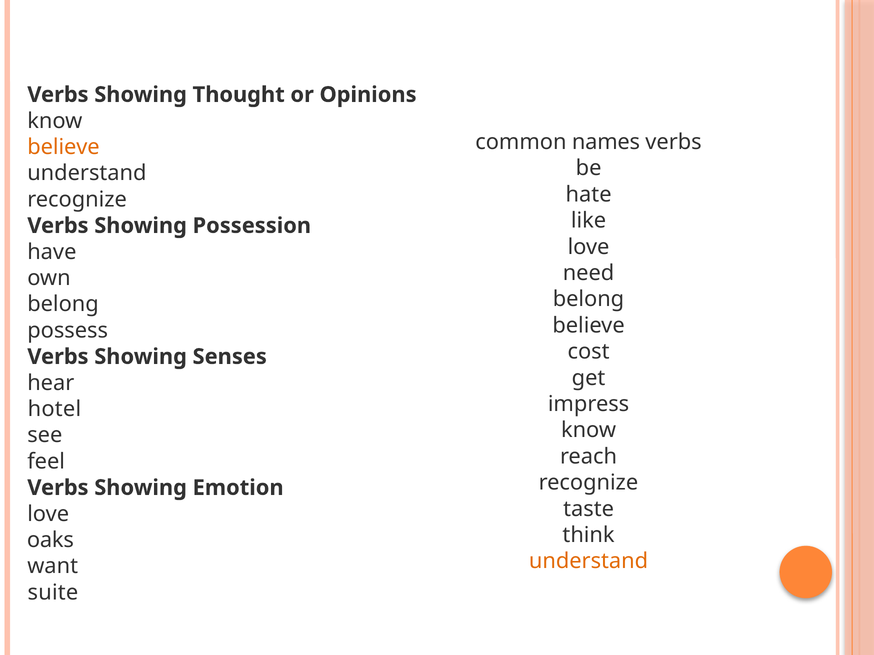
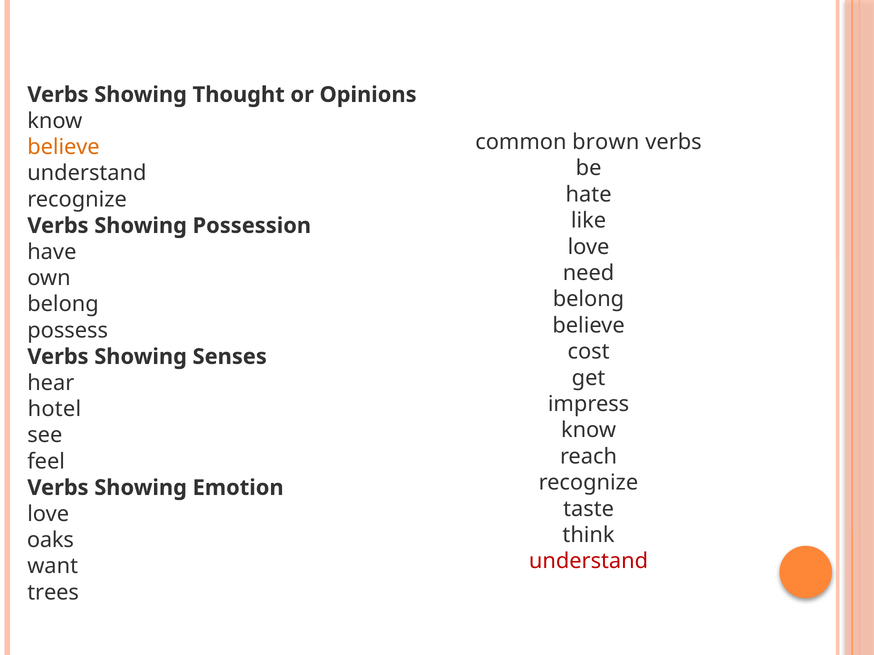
names: names -> brown (606, 142)
understand colour: orange -> red (589, 562)
suite: suite -> trees (53, 593)
